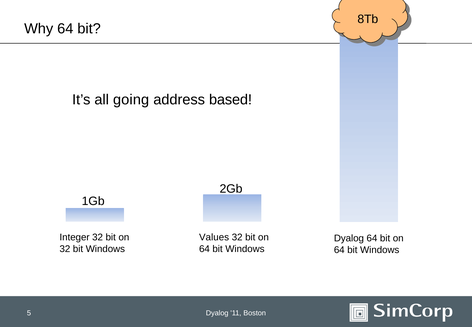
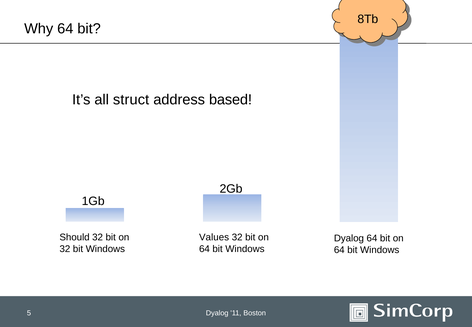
going: going -> struct (131, 100)
Integer: Integer -> Should (75, 237)
